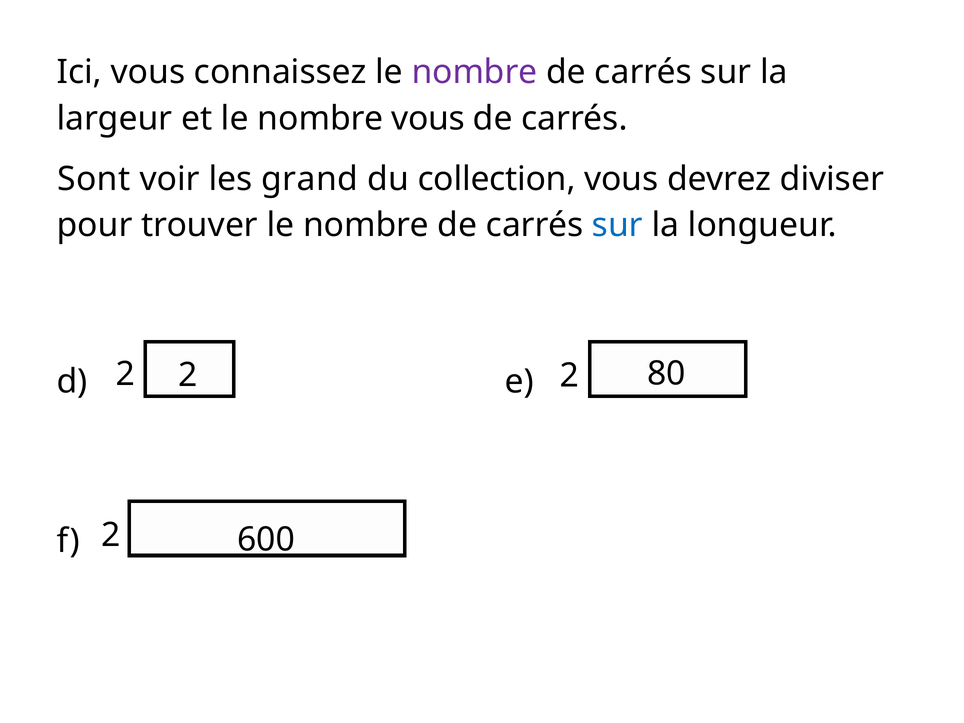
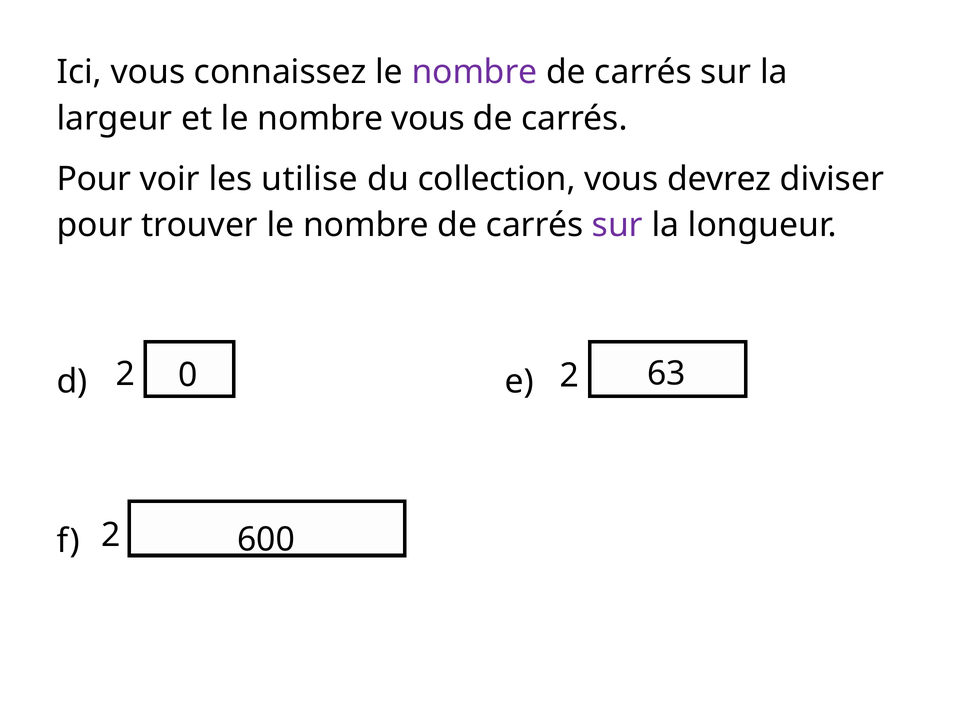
Sont: Sont -> Pour (94, 179)
grand: grand -> utilise (310, 179)
sur colour: blue -> purple (617, 225)
d 2 2: 2 -> 0 (188, 375)
80: 80 -> 63 (667, 373)
